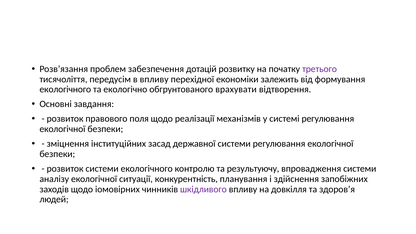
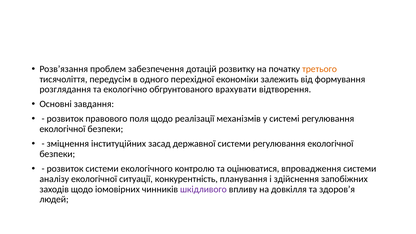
третього colour: purple -> orange (320, 69)
в впливу: впливу -> одного (154, 79)
екологічного: екологічного -> розглядання (65, 90)
результуючу: результуючу -> оцінюватися (253, 169)
